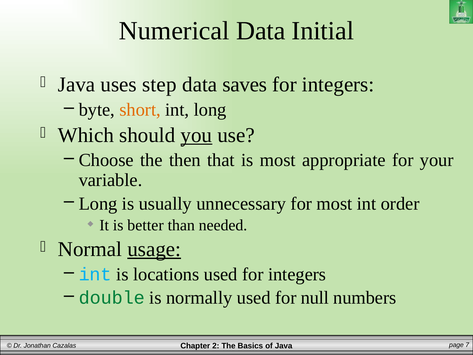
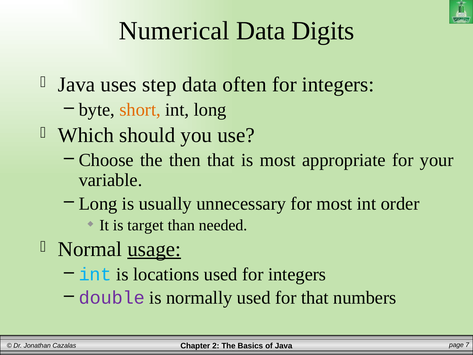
Initial: Initial -> Digits (323, 31)
saves: saves -> often (245, 85)
you underline: present -> none (196, 135)
better: better -> target (146, 225)
double colour: green -> purple (112, 298)
for null: null -> that (315, 298)
